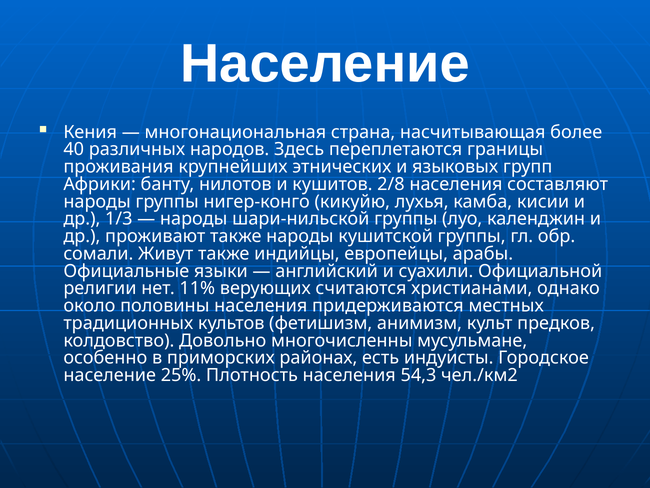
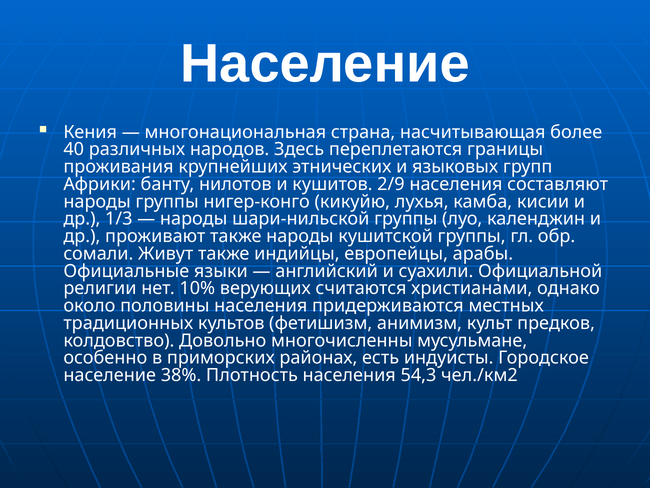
2/8: 2/8 -> 2/9 (391, 184)
11%: 11% -> 10% (197, 288)
25%: 25% -> 38% (181, 375)
